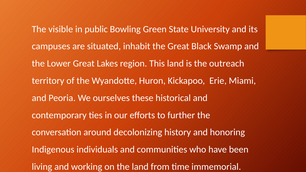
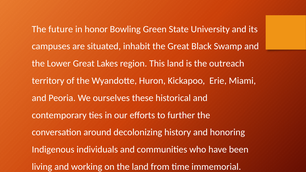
visible: visible -> future (61, 29)
public: public -> honor (96, 29)
